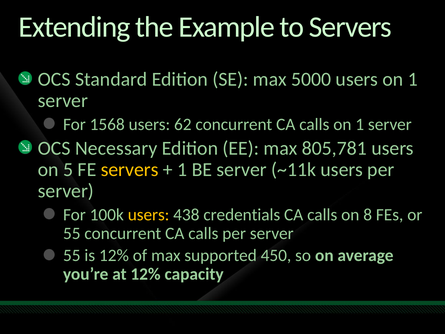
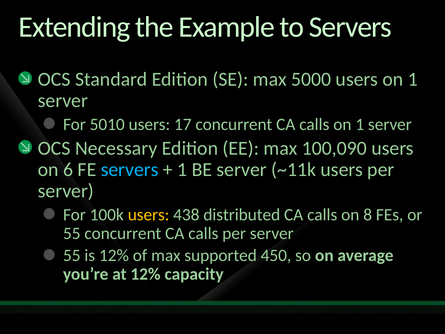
1568: 1568 -> 5010 (107, 124)
62: 62 -> 17 (183, 124)
805,781: 805,781 -> 100,090 (334, 148)
5: 5 -> 6 (68, 170)
servers colour: yellow -> light blue (130, 170)
credentials: credentials -> distributed (242, 214)
